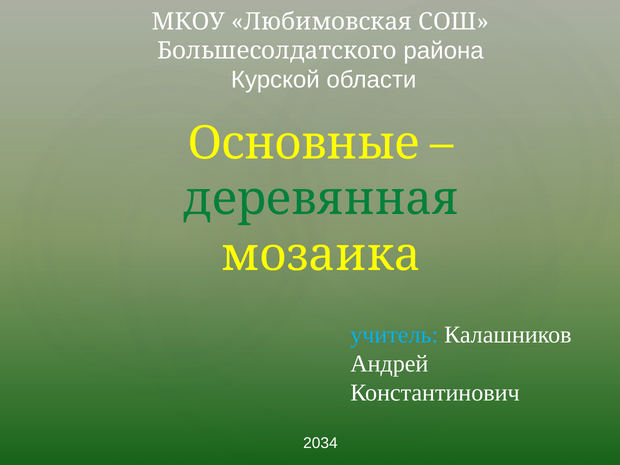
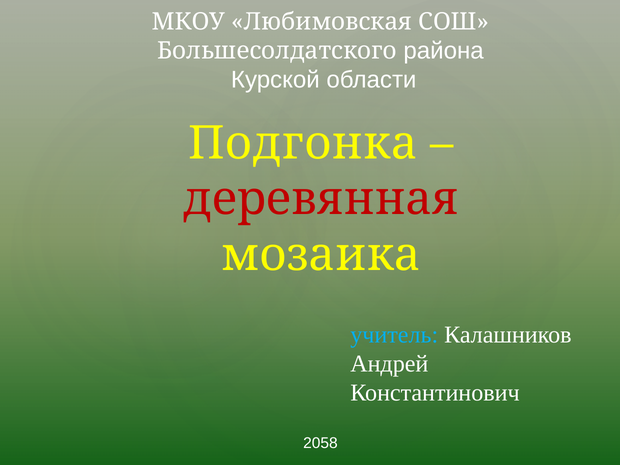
Основные: Основные -> Подгонка (303, 143)
деревянная colour: green -> red (321, 199)
2034: 2034 -> 2058 (320, 443)
